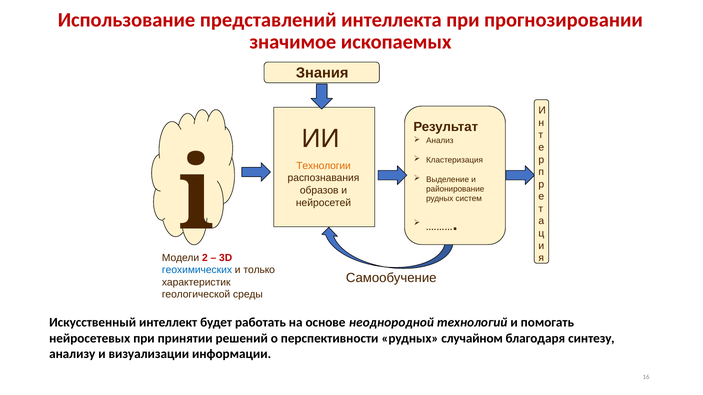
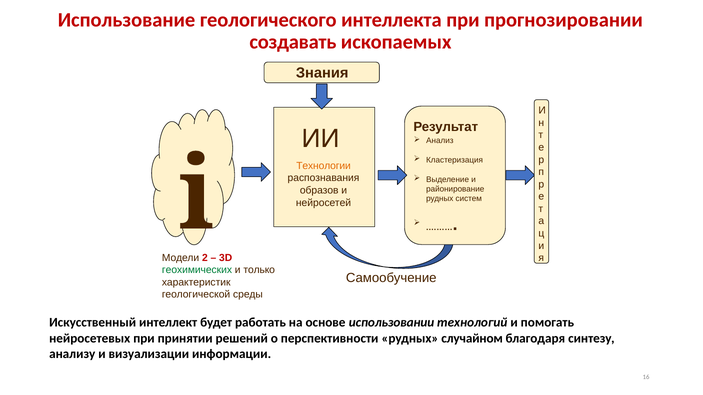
представлений: представлений -> геологического (268, 20)
значимое: значимое -> создавать (293, 42)
геохимических colour: blue -> green (197, 270)
неоднородной: неоднородной -> использовании (392, 323)
